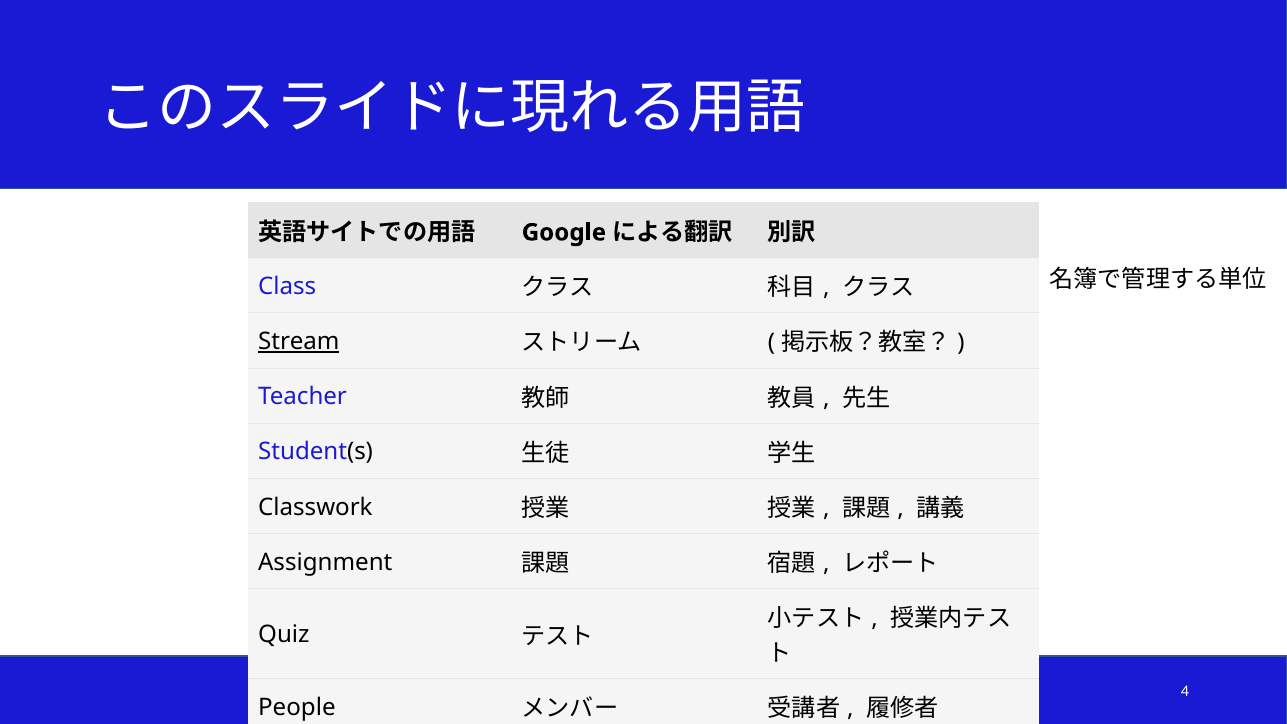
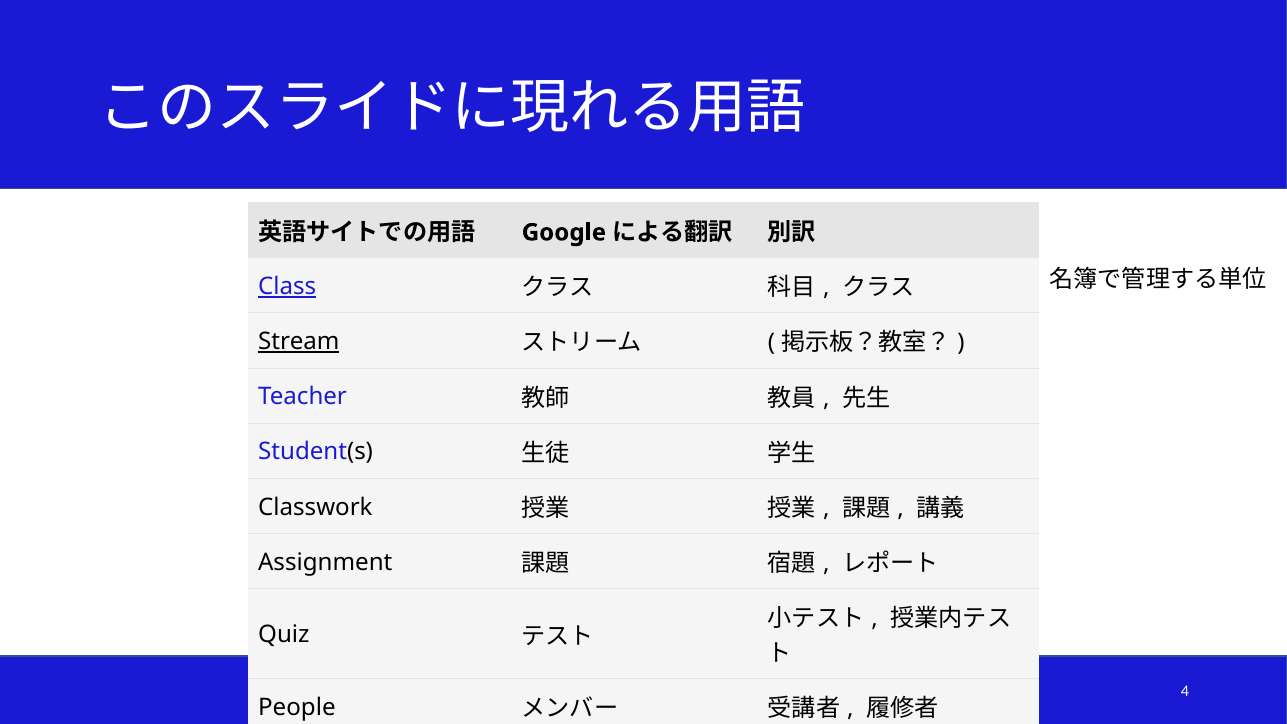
Class underline: none -> present (287, 287)
